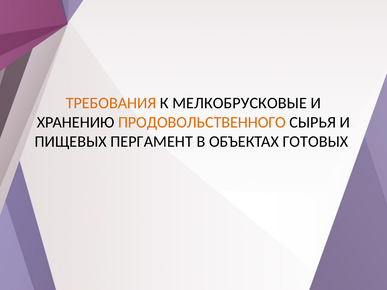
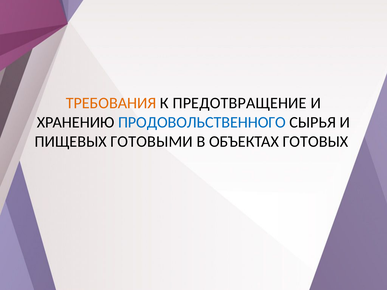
МЕЛКОБРУСКОВЫЕ: МЕЛКОБРУСКОВЫЕ -> ПРЕДОТВРАЩЕНИЕ (240, 103)
ПРОДОВОЛЬСТВЕННОГО colour: orange -> blue (202, 122)
ПЕРГАМЕНТ: ПЕРГАМЕНТ -> ГОТОВЫМИ (152, 142)
